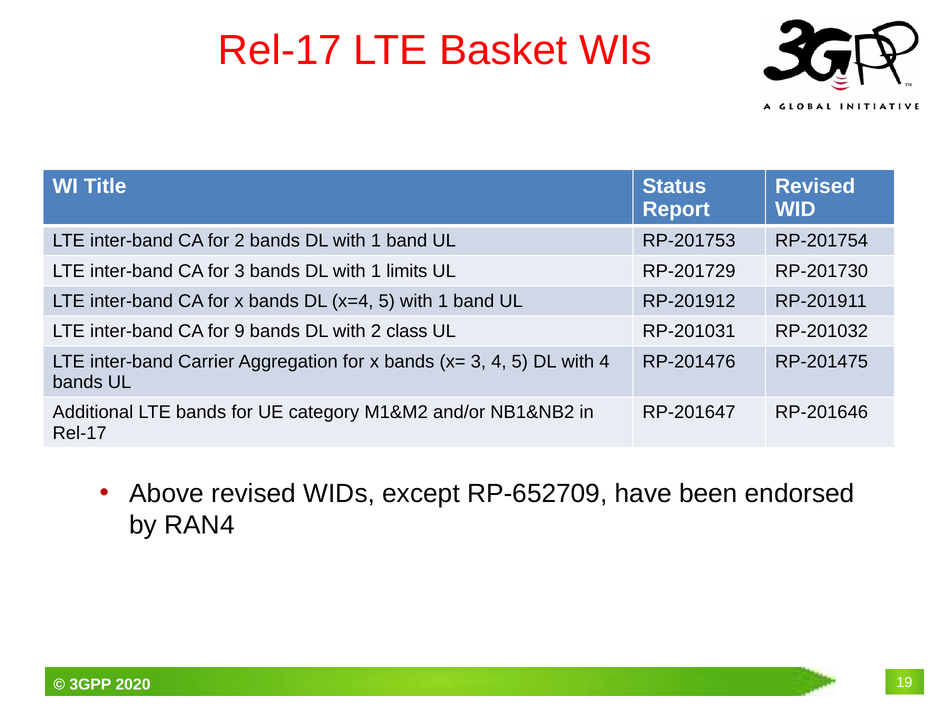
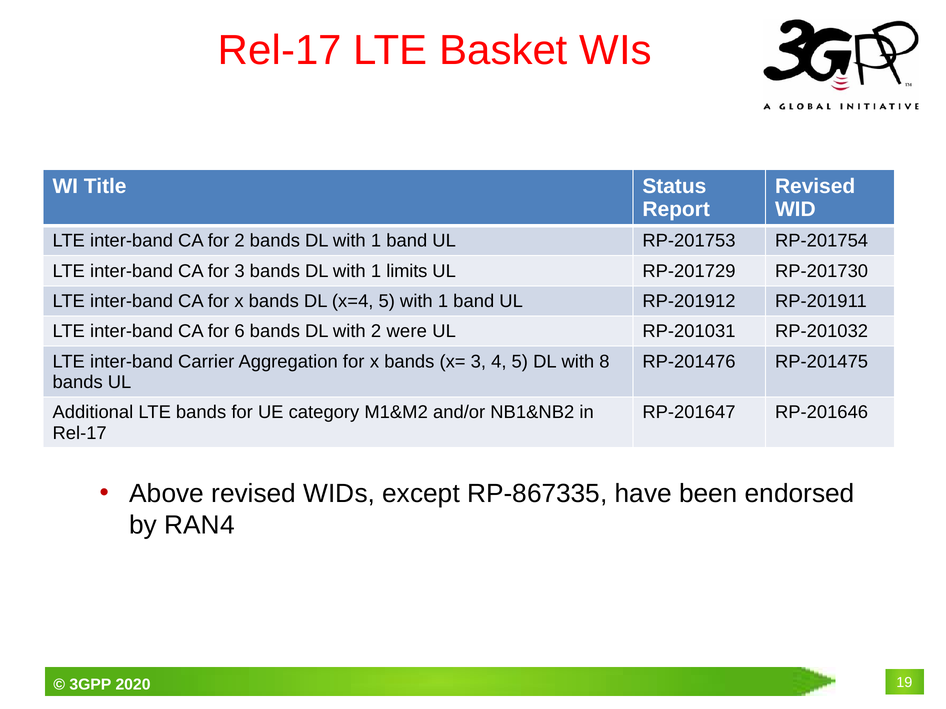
9: 9 -> 6 (240, 332)
class: class -> were (407, 332)
with 4: 4 -> 8 (604, 362)
RP-652709: RP-652709 -> RP-867335 (537, 494)
